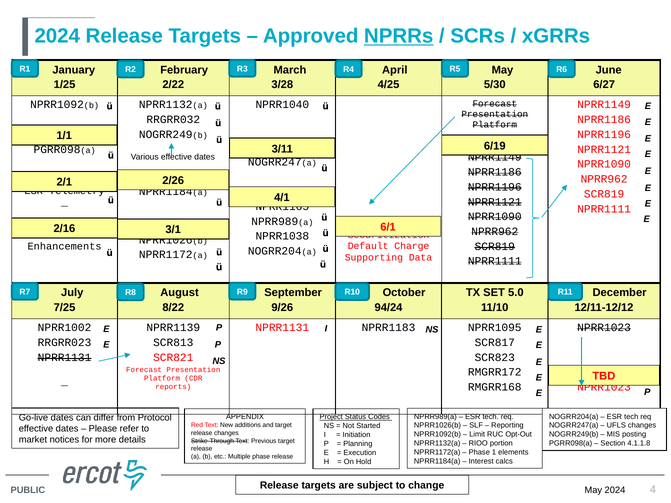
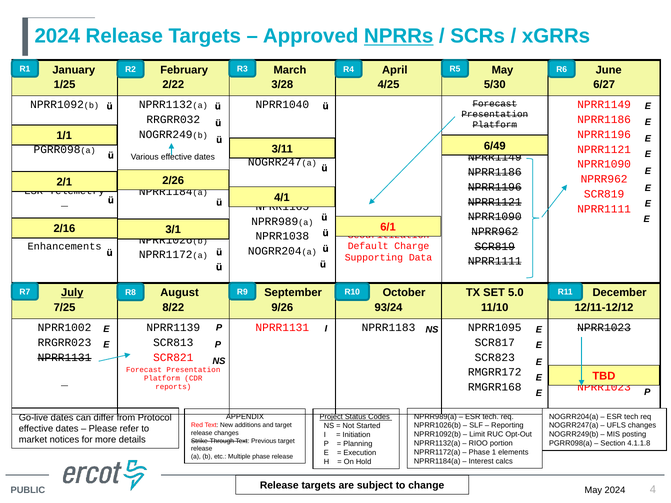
6/19: 6/19 -> 6/49 (495, 146)
July underline: none -> present (72, 293)
94/24: 94/24 -> 93/24 (389, 308)
